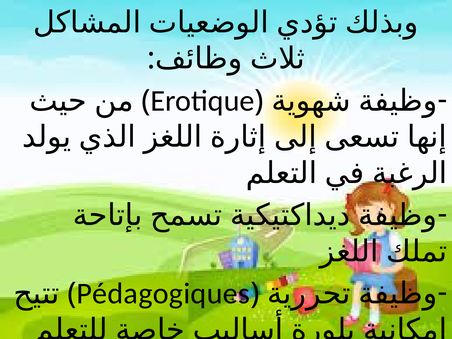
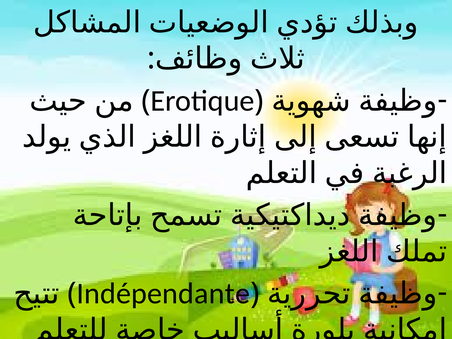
Pédagogiques: Pédagogiques -> Indépendante (163, 294)
